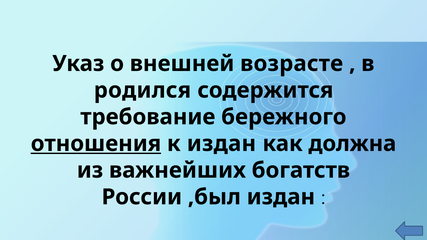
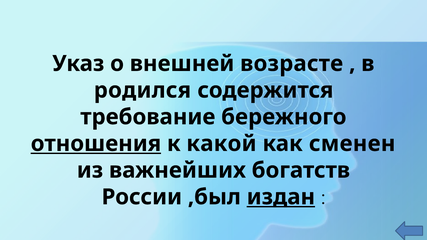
к издан: издан -> какой (221, 144)
должна: должна -> сменен (352, 144)
издан underline: none -> present (281, 197)
